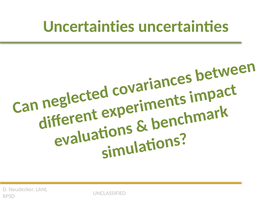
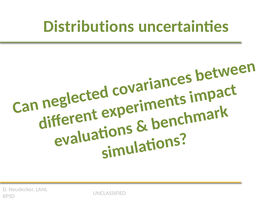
Uncertainties: Uncertainties -> Distributions (89, 26)
